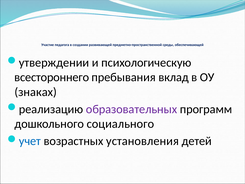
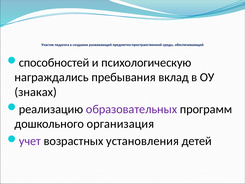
утверждении: утверждении -> способностей (54, 63)
всестороннего: всестороннего -> награждались (52, 77)
социального: социального -> организация (120, 124)
учет colour: blue -> purple (30, 141)
